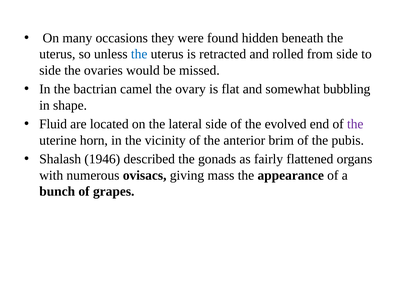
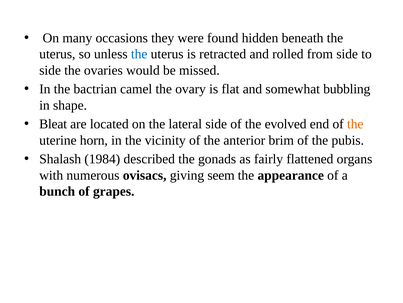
Fluid: Fluid -> Bleat (53, 124)
the colour: purple -> orange (355, 124)
1946: 1946 -> 1984 (102, 159)
mass: mass -> seem (221, 175)
